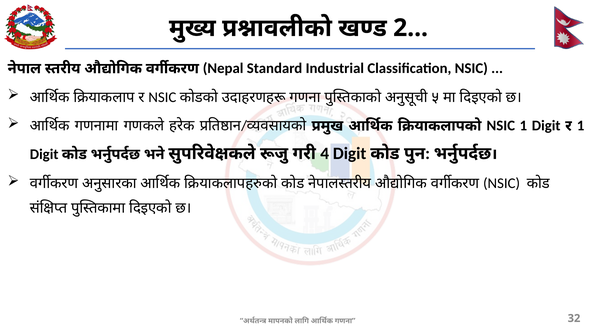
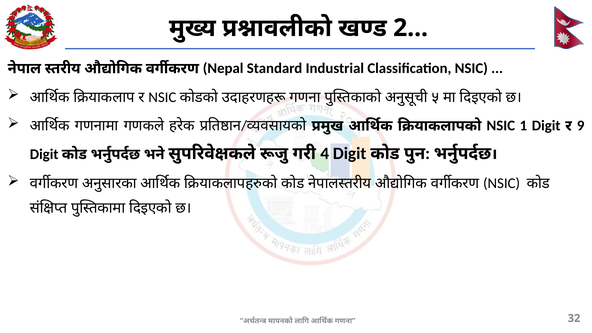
1: 1 -> 9 (581, 126)
